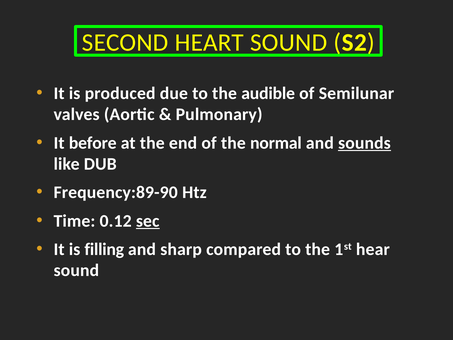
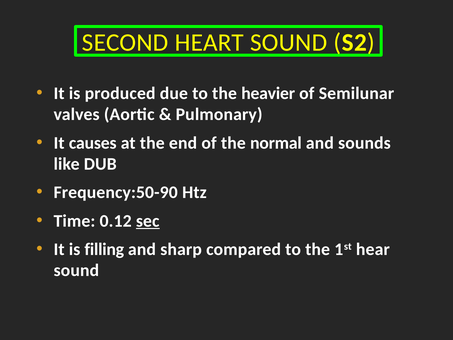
audible: audible -> heavier (268, 93)
before: before -> causes (93, 143)
sounds underline: present -> none (364, 143)
Frequency:89-90: Frequency:89-90 -> Frequency:50-90 (116, 192)
